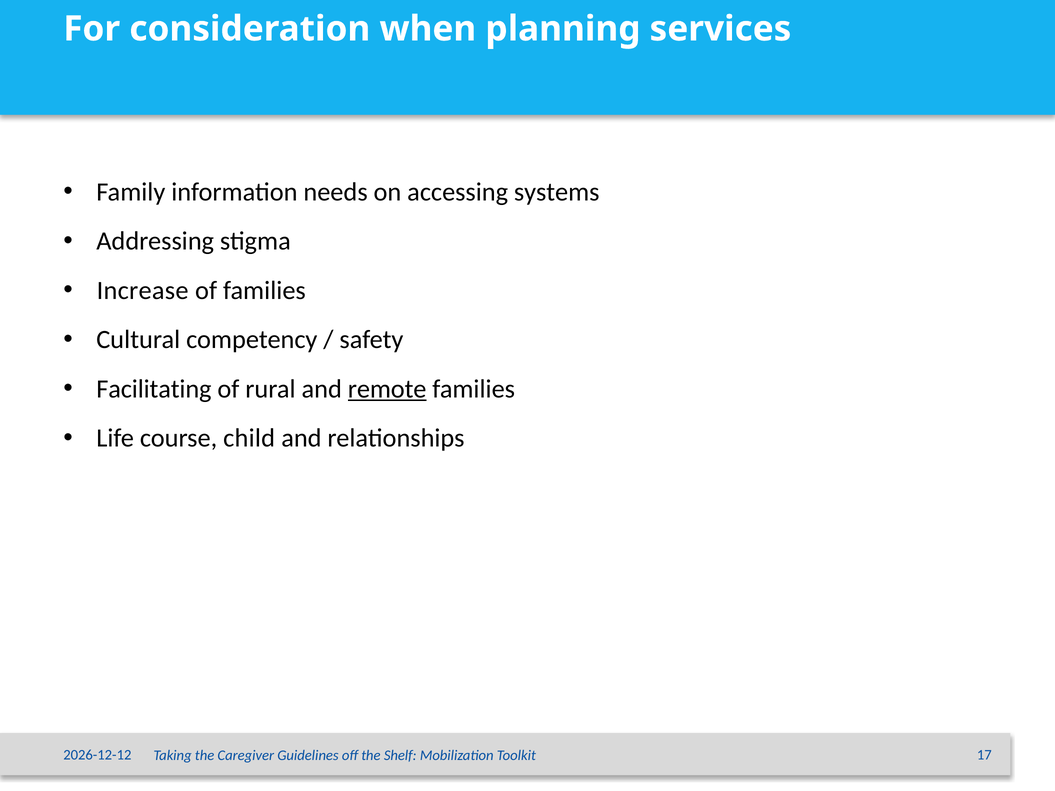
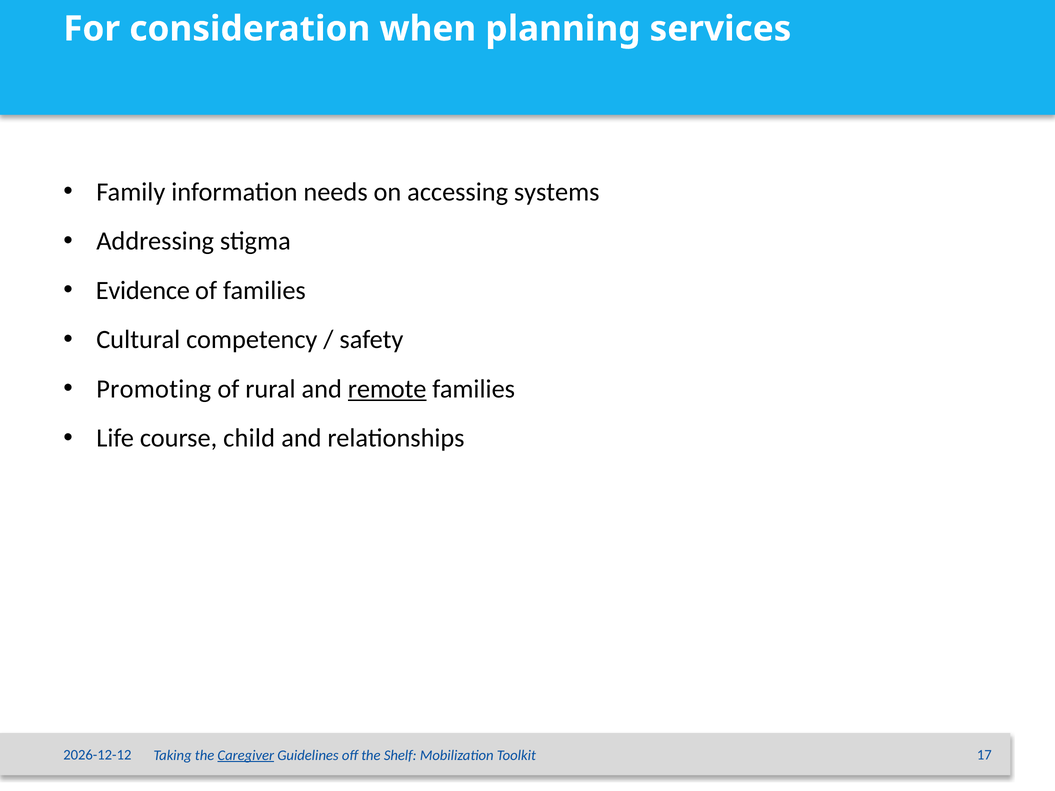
Increase: Increase -> Evidence (143, 291)
Facilitating: Facilitating -> Promoting (154, 389)
Caregiver underline: none -> present (246, 755)
